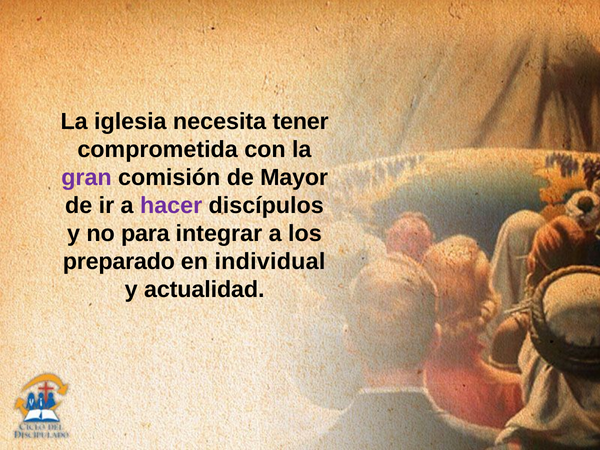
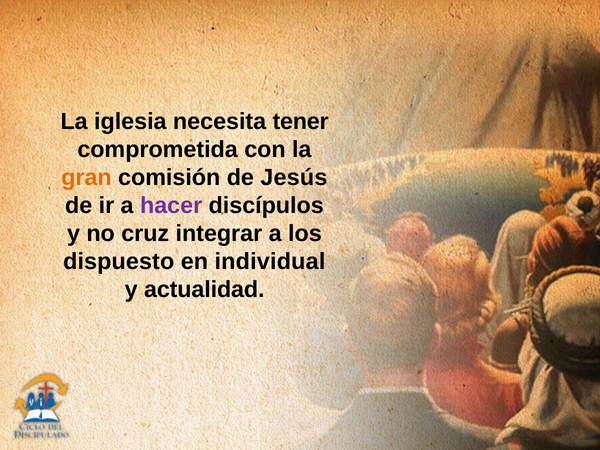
gran colour: purple -> orange (86, 178)
Mayor: Mayor -> Jesús (294, 178)
para: para -> cruz (145, 234)
preparado: preparado -> dispuesto (119, 262)
